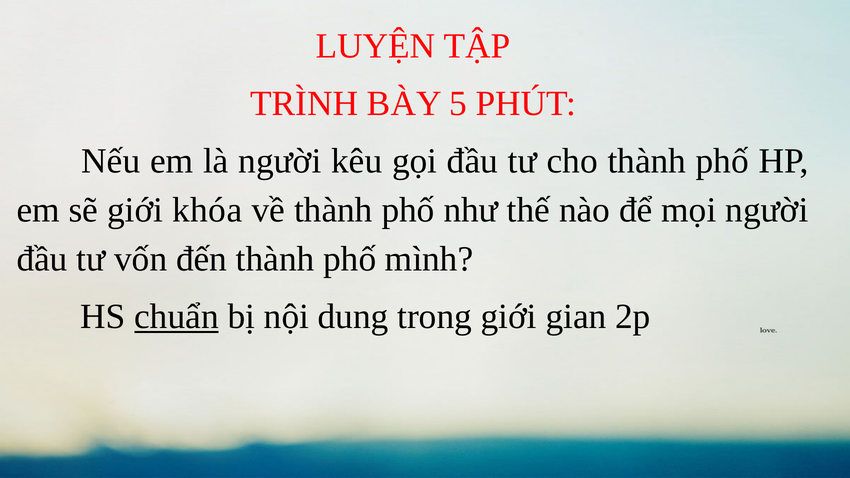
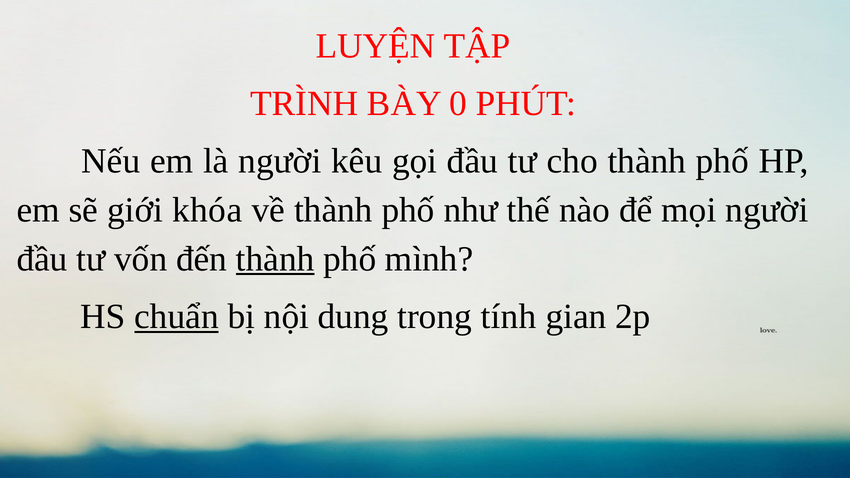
5: 5 -> 0 (458, 104)
thành underline: none -> present (275, 259)
trong giới: giới -> tính (509, 317)
